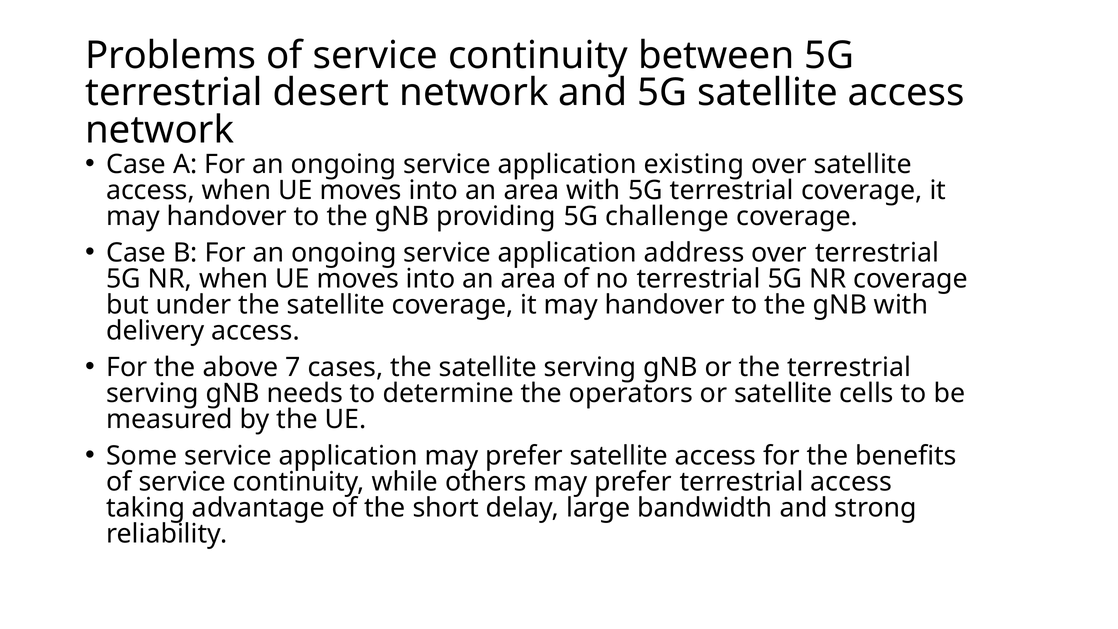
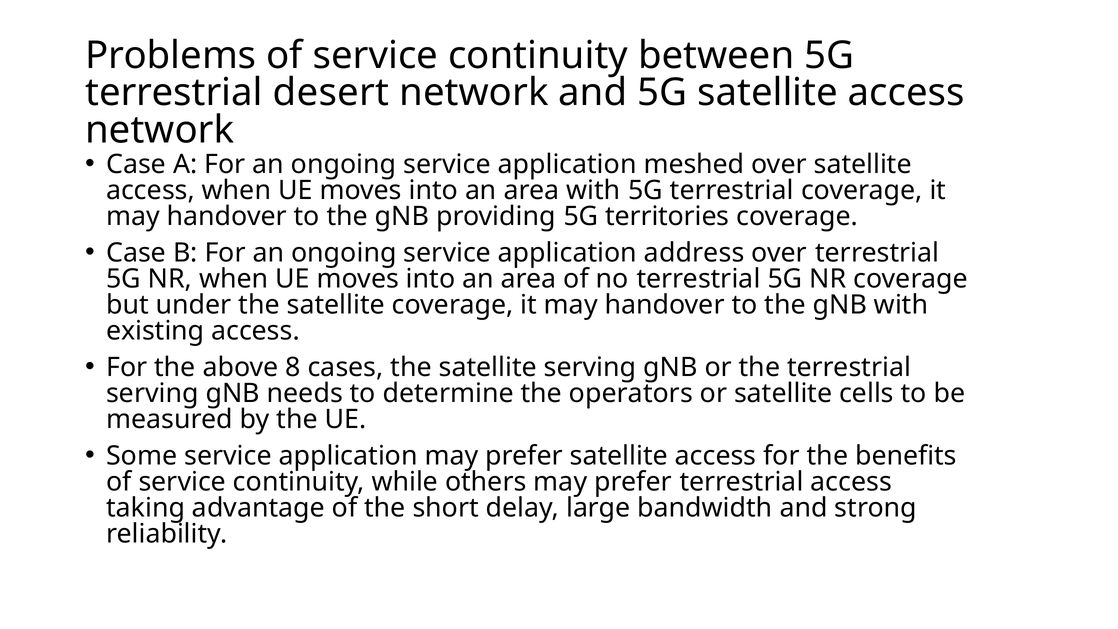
existing: existing -> meshed (694, 164)
challenge: challenge -> territories (667, 216)
delivery: delivery -> existing (155, 331)
7: 7 -> 8 (293, 367)
